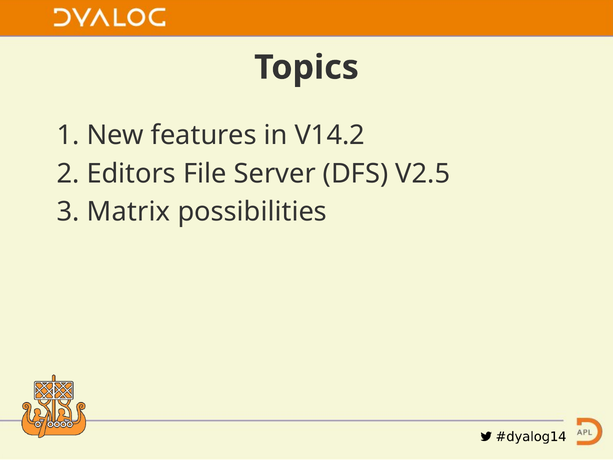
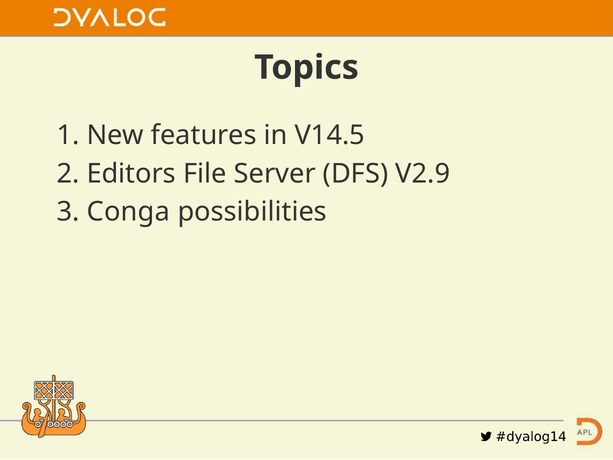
V14.2: V14.2 -> V14.5 (330, 135)
V2.5: V2.5 -> V2.9 (423, 173)
Matrix: Matrix -> Conga (128, 212)
